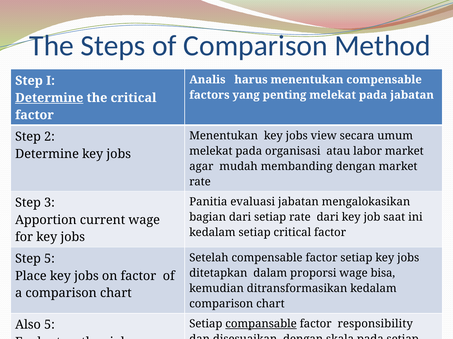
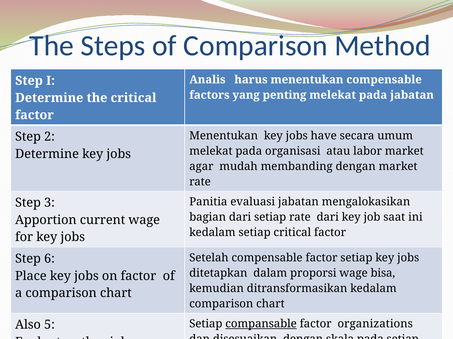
Determine underline: present -> none (49, 98)
view: view -> have (324, 136)
Step 5: 5 -> 6 (49, 259)
responsibility: responsibility -> organizations (375, 325)
